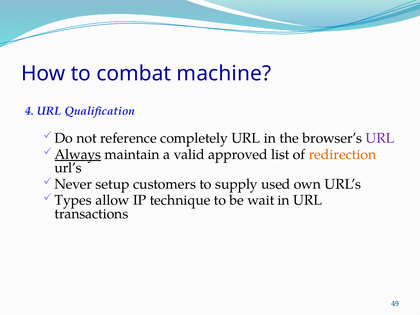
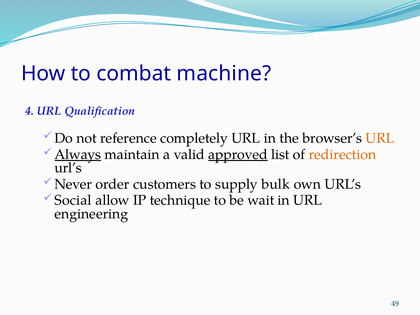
URL colour: purple -> orange (380, 138)
approved underline: none -> present (238, 154)
setup: setup -> order (112, 184)
used: used -> bulk (276, 184)
Types: Types -> Social (73, 200)
transactions: transactions -> engineering (91, 214)
